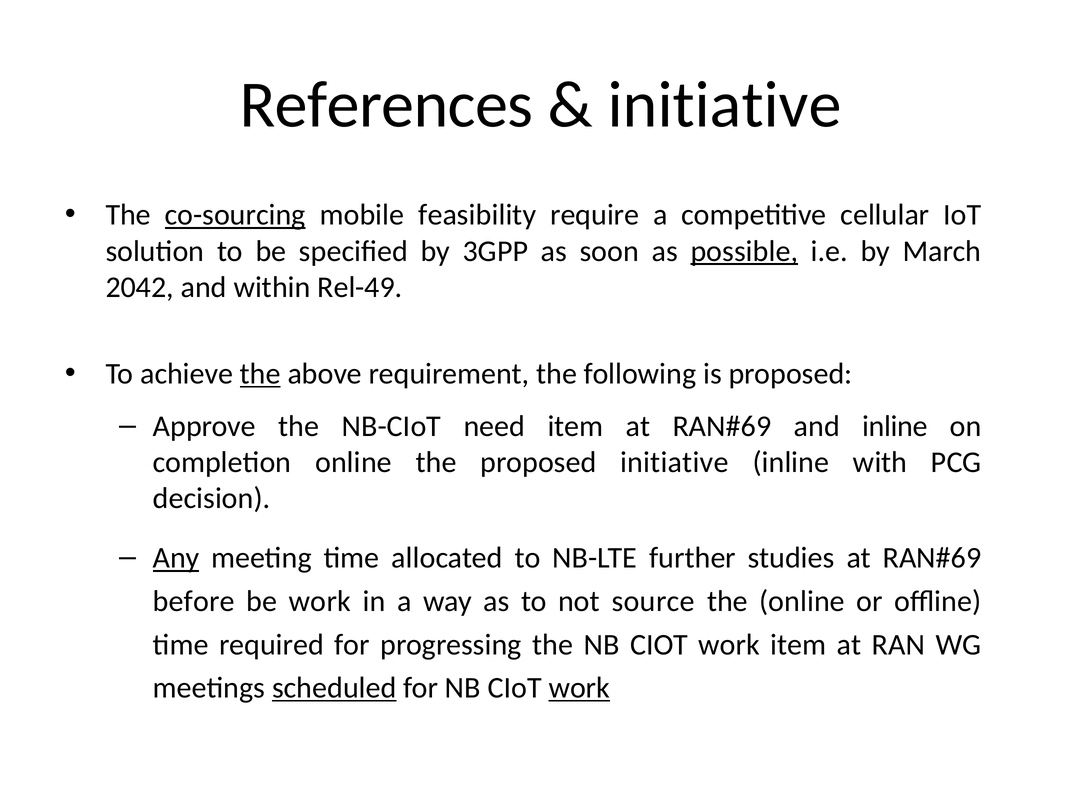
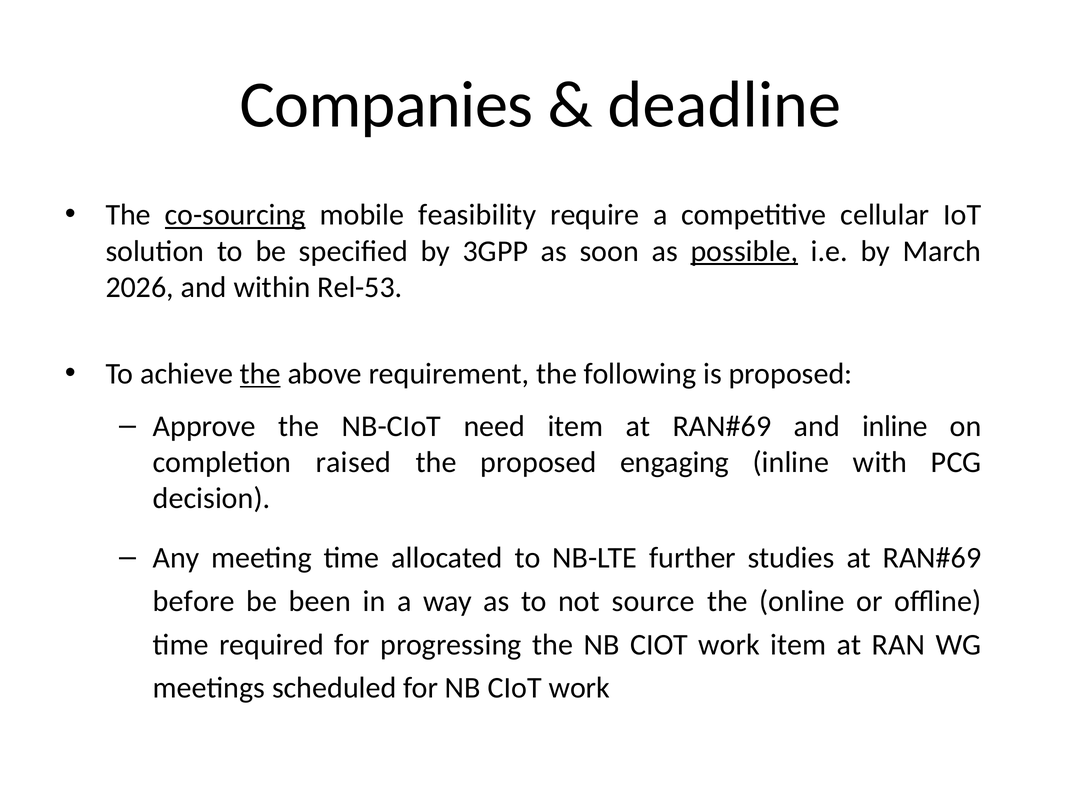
References: References -> Companies (386, 105)
initiative: initiative -> deadline (724, 105)
2042: 2042 -> 2026 (140, 287)
Rel-49: Rel-49 -> Rel-53 (360, 287)
completion online: online -> raised (353, 462)
proposed initiative: initiative -> engaging (675, 462)
Any underline: present -> none (176, 558)
be work: work -> been (320, 601)
scheduled underline: present -> none (334, 687)
work underline: present -> none (579, 687)
